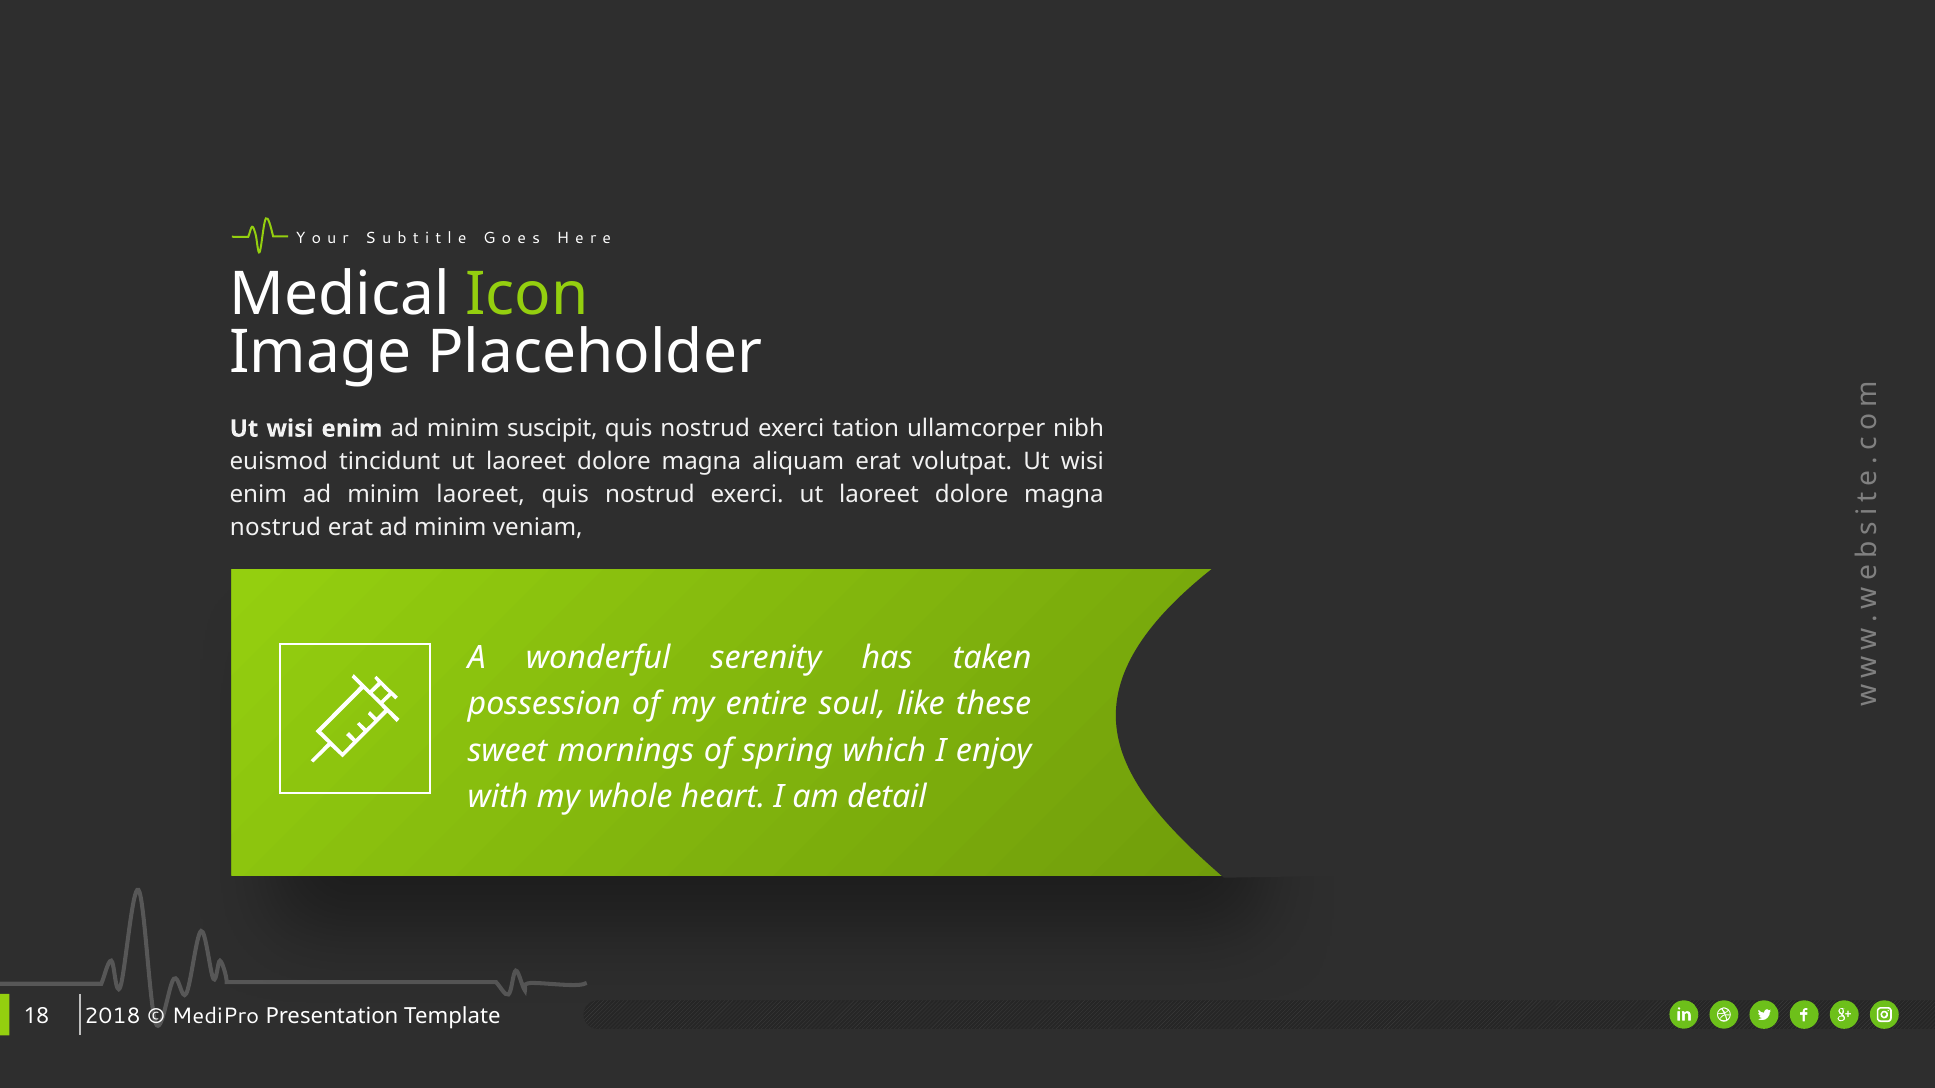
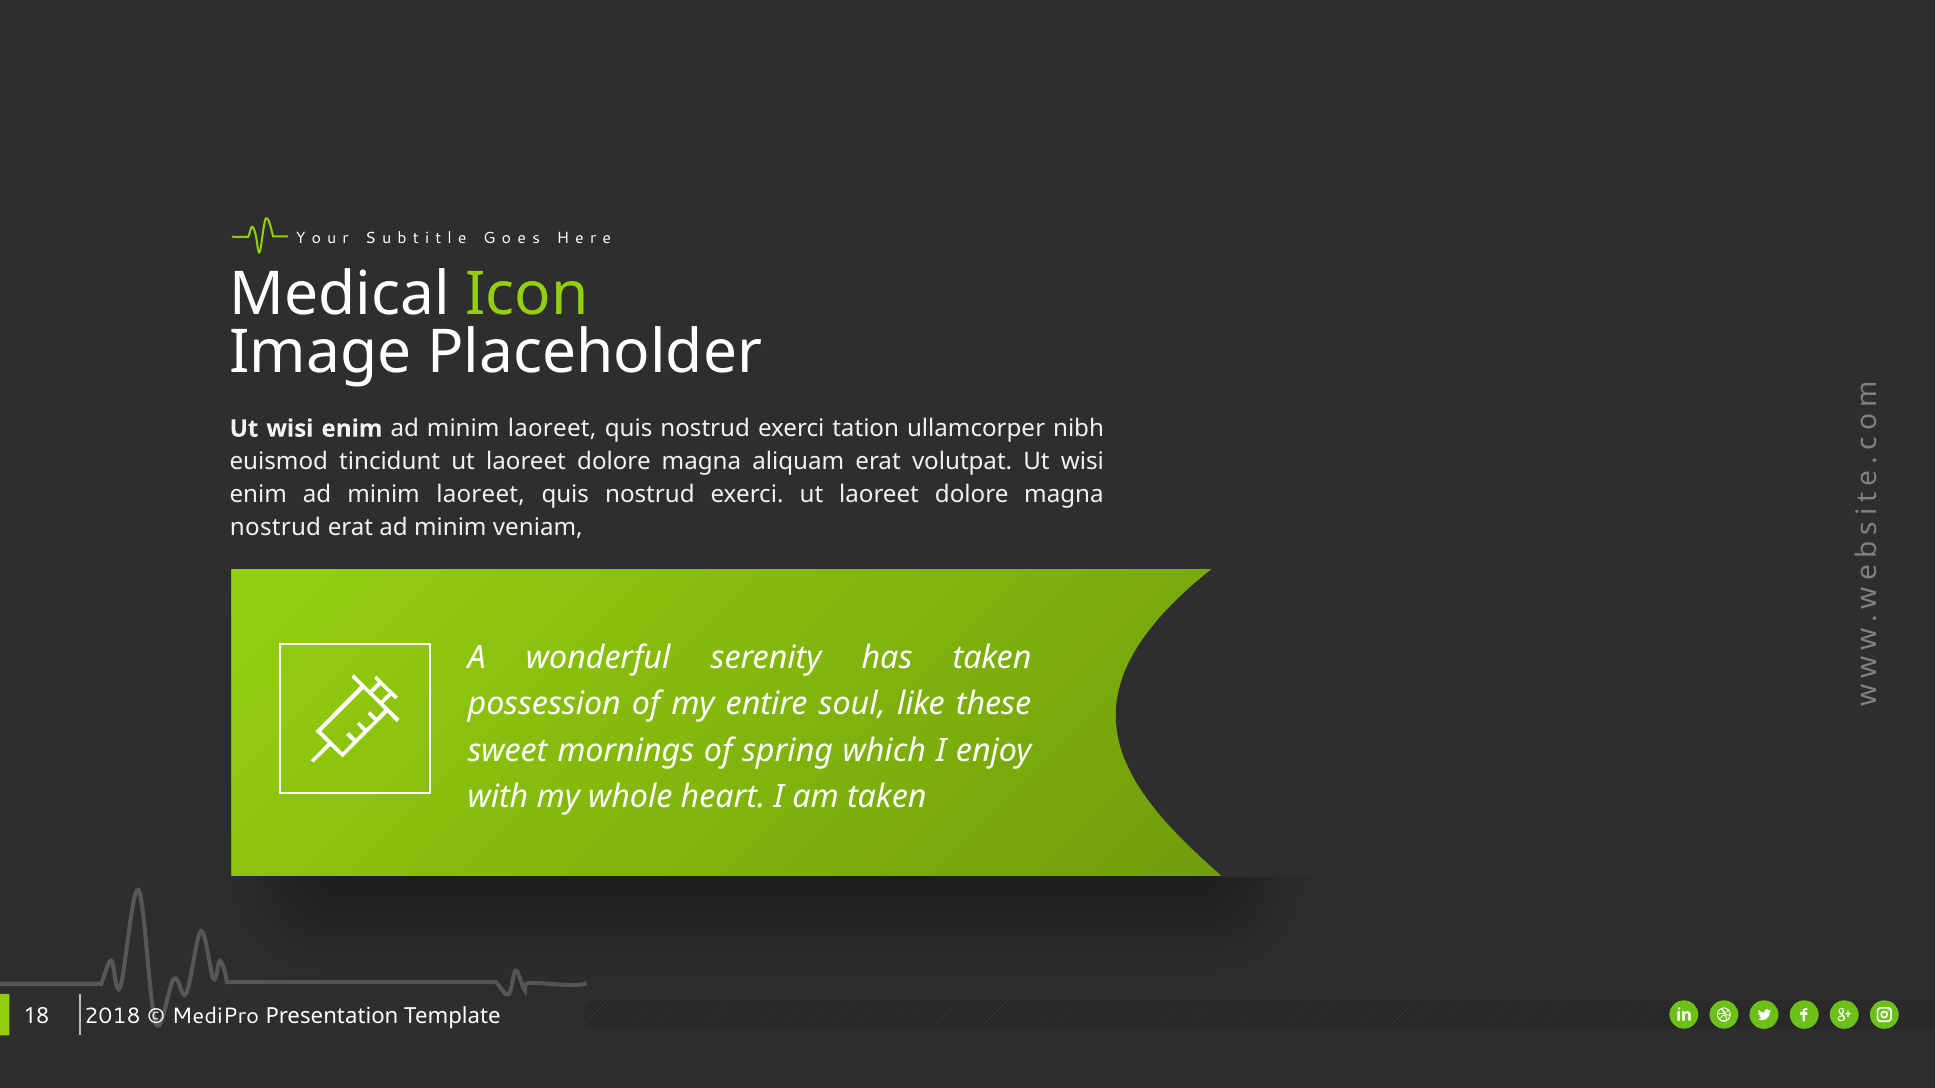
suscipit: suscipit -> laoreet (552, 429)
am detail: detail -> taken (887, 797)
